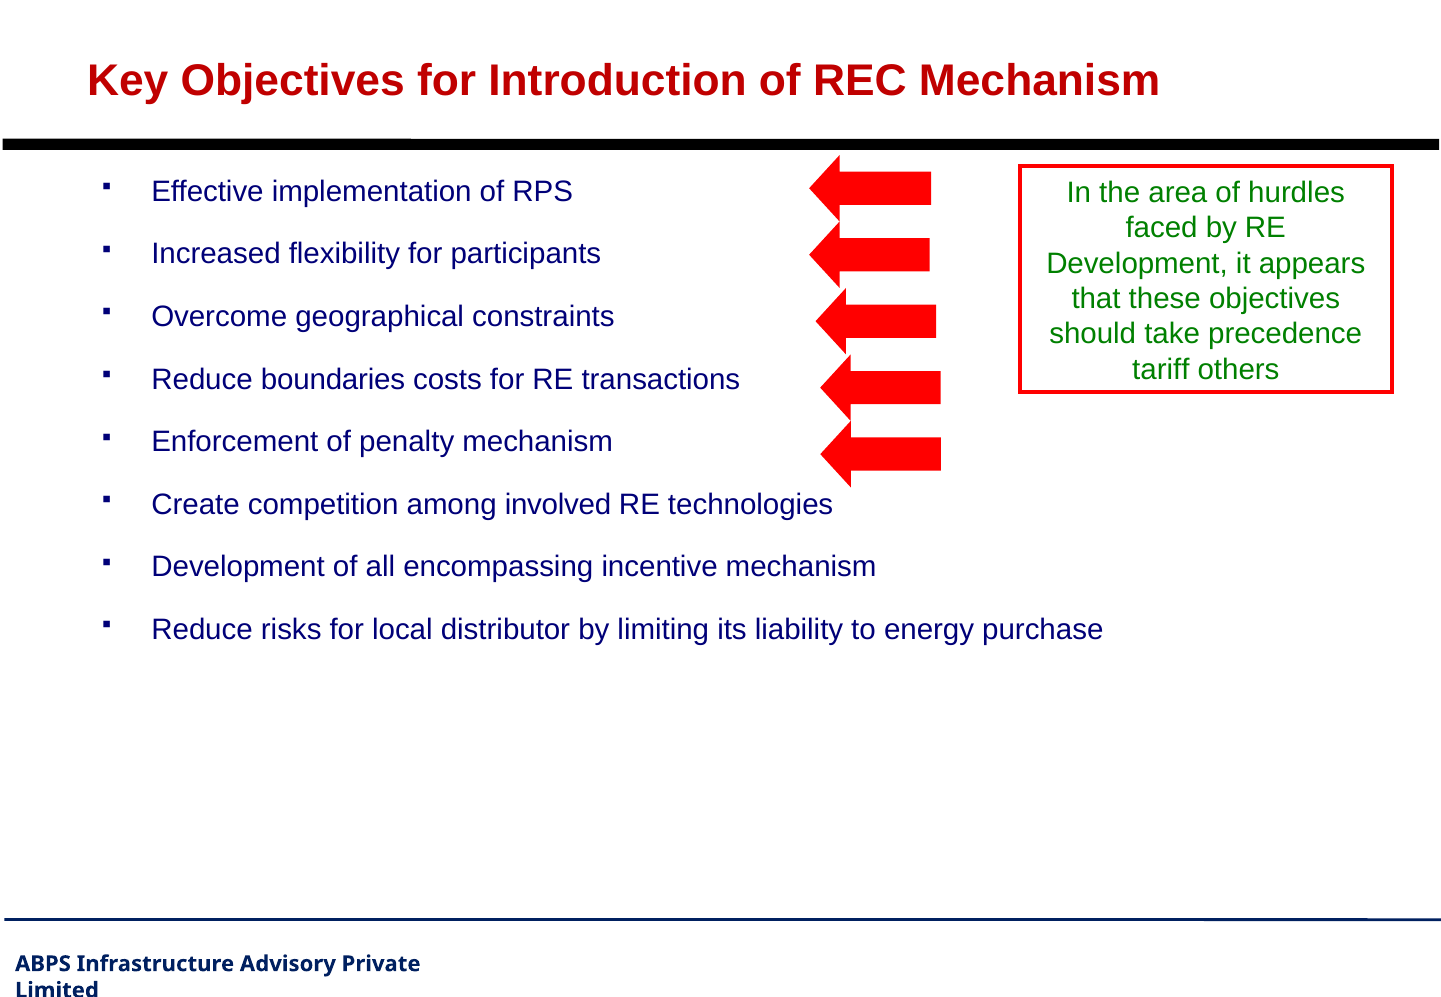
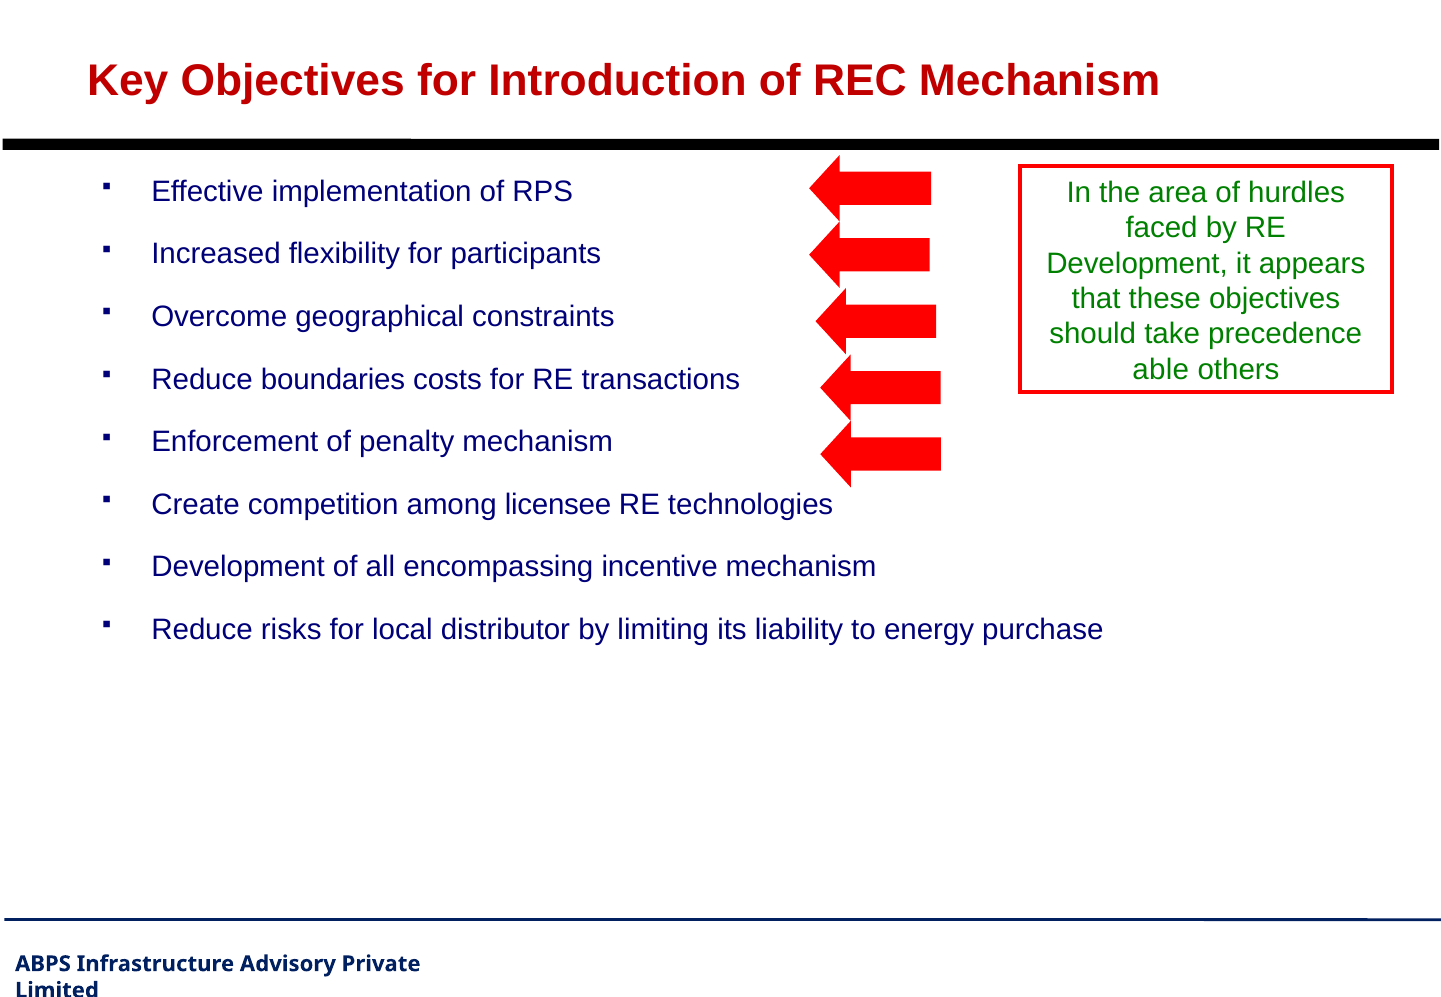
tariff: tariff -> able (1161, 370)
involved: involved -> licensee (558, 505)
